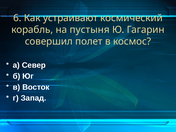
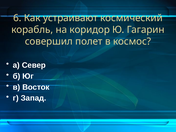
пустыня: пустыня -> коридор (90, 30)
